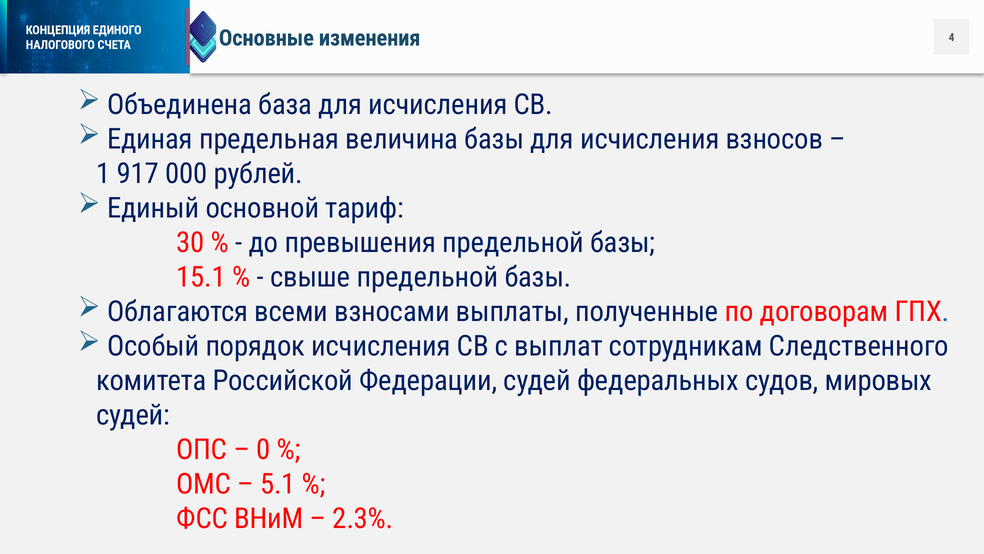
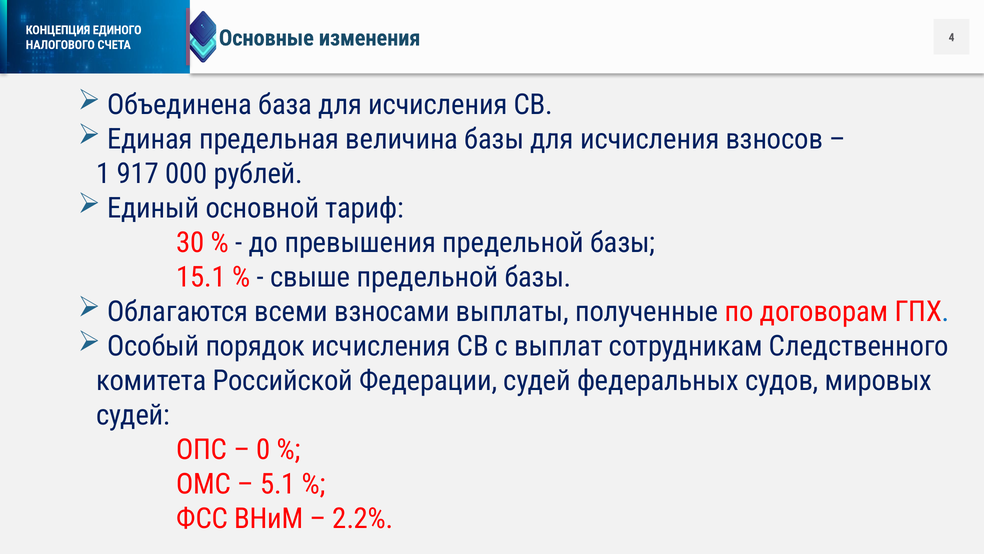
2.3%: 2.3% -> 2.2% (363, 518)
